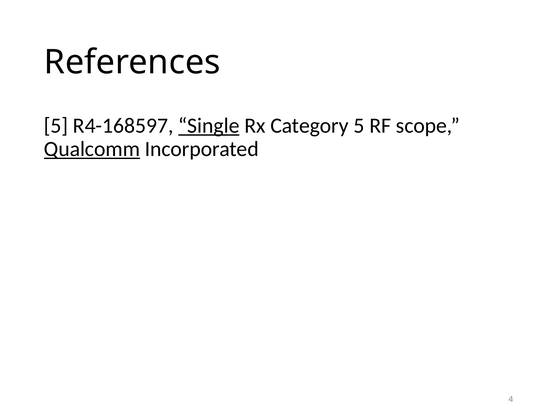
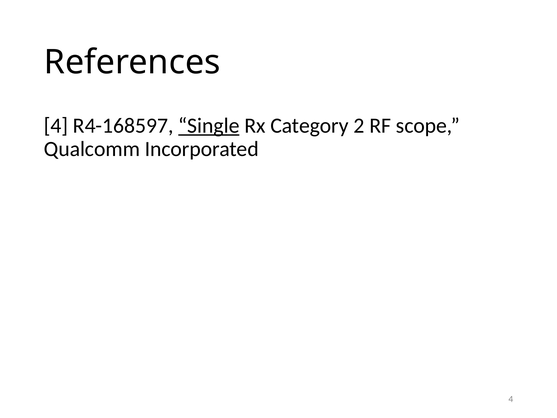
5: 5 -> 4 (56, 126)
Category 5: 5 -> 2 (359, 126)
Qualcomm underline: present -> none (92, 149)
